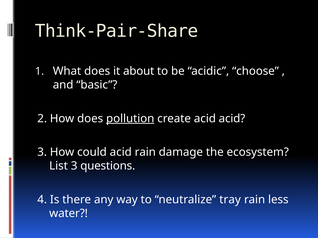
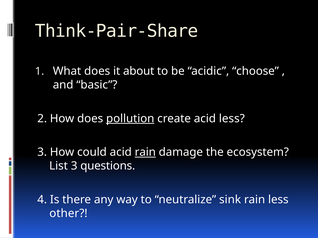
acid acid: acid -> less (232, 119)
rain underline: none -> present (145, 153)
tray: tray -> sink (230, 200)
water: water -> other (68, 214)
